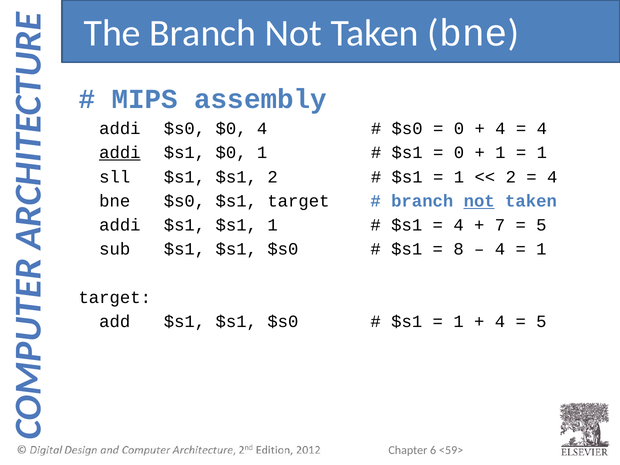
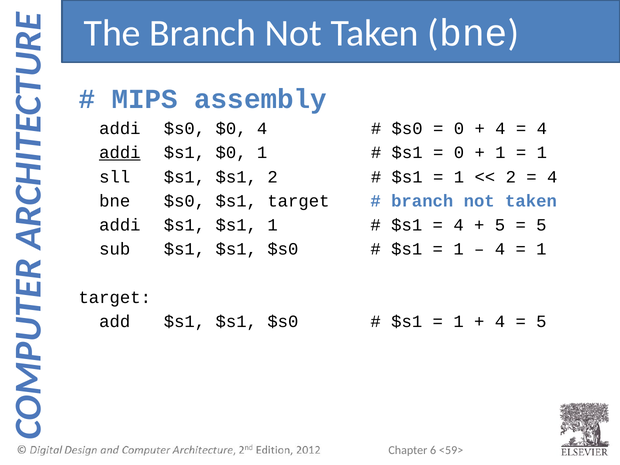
not underline: present -> none (479, 201)
7: 7 -> 5 (500, 225)
8: 8 -> 1 (459, 249)
